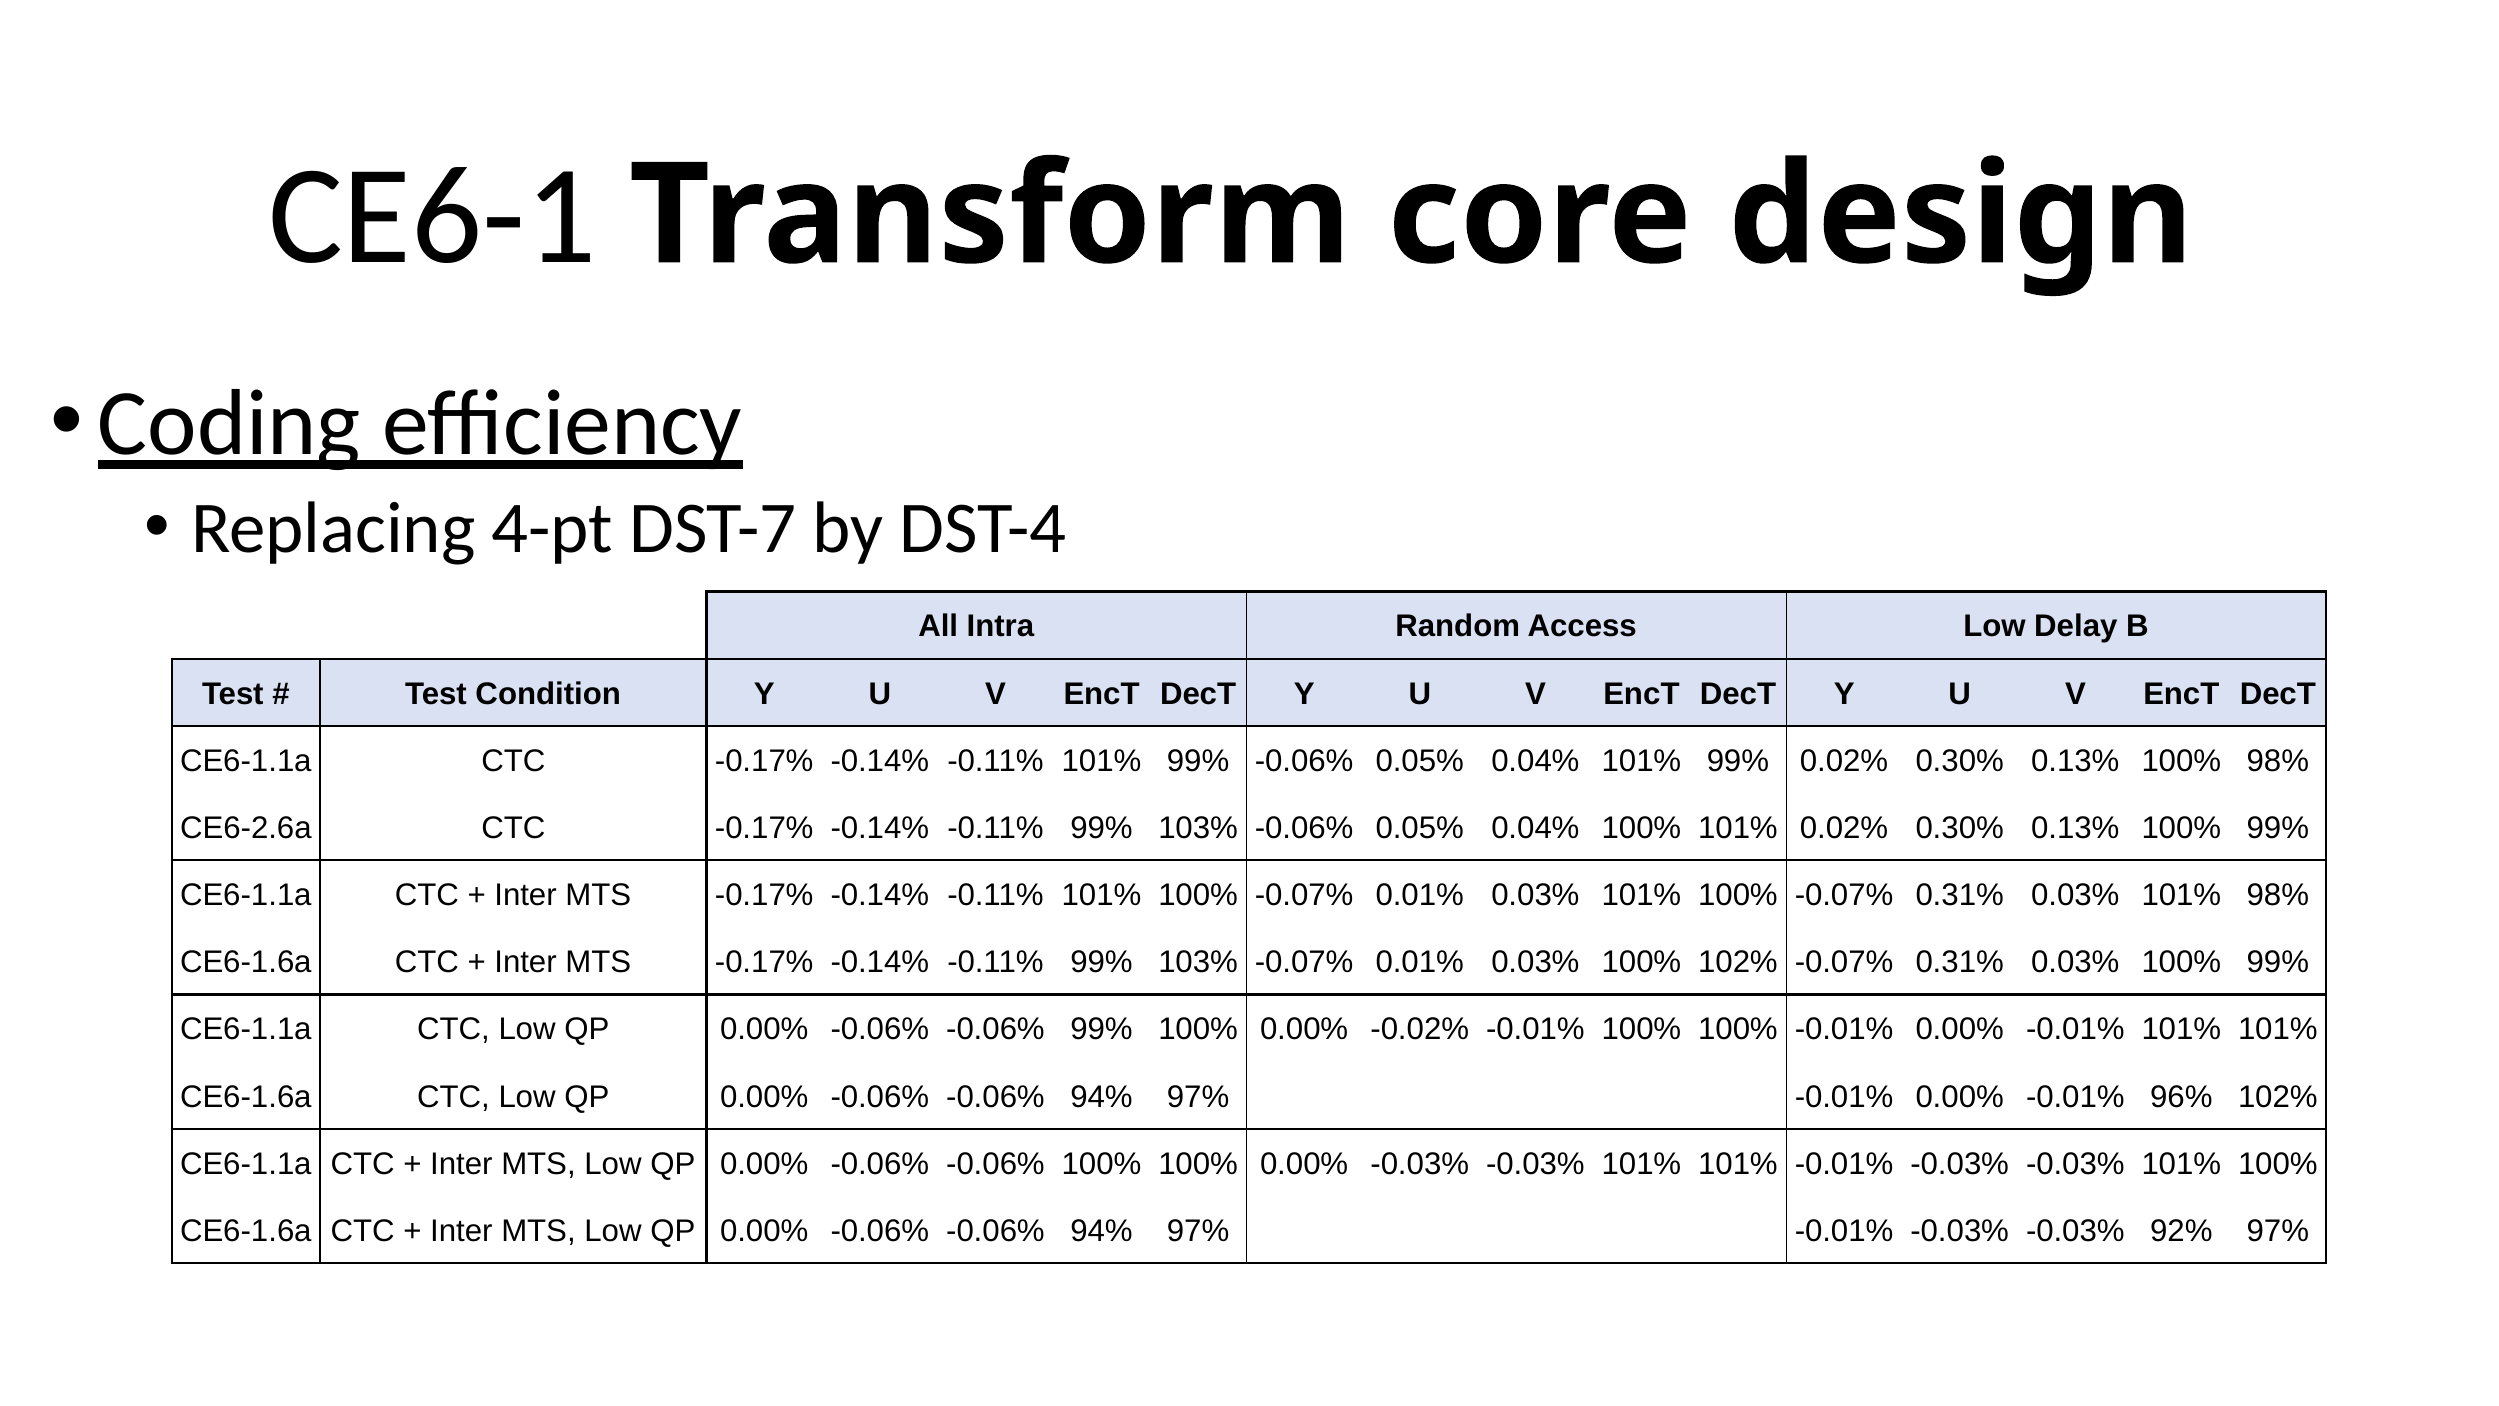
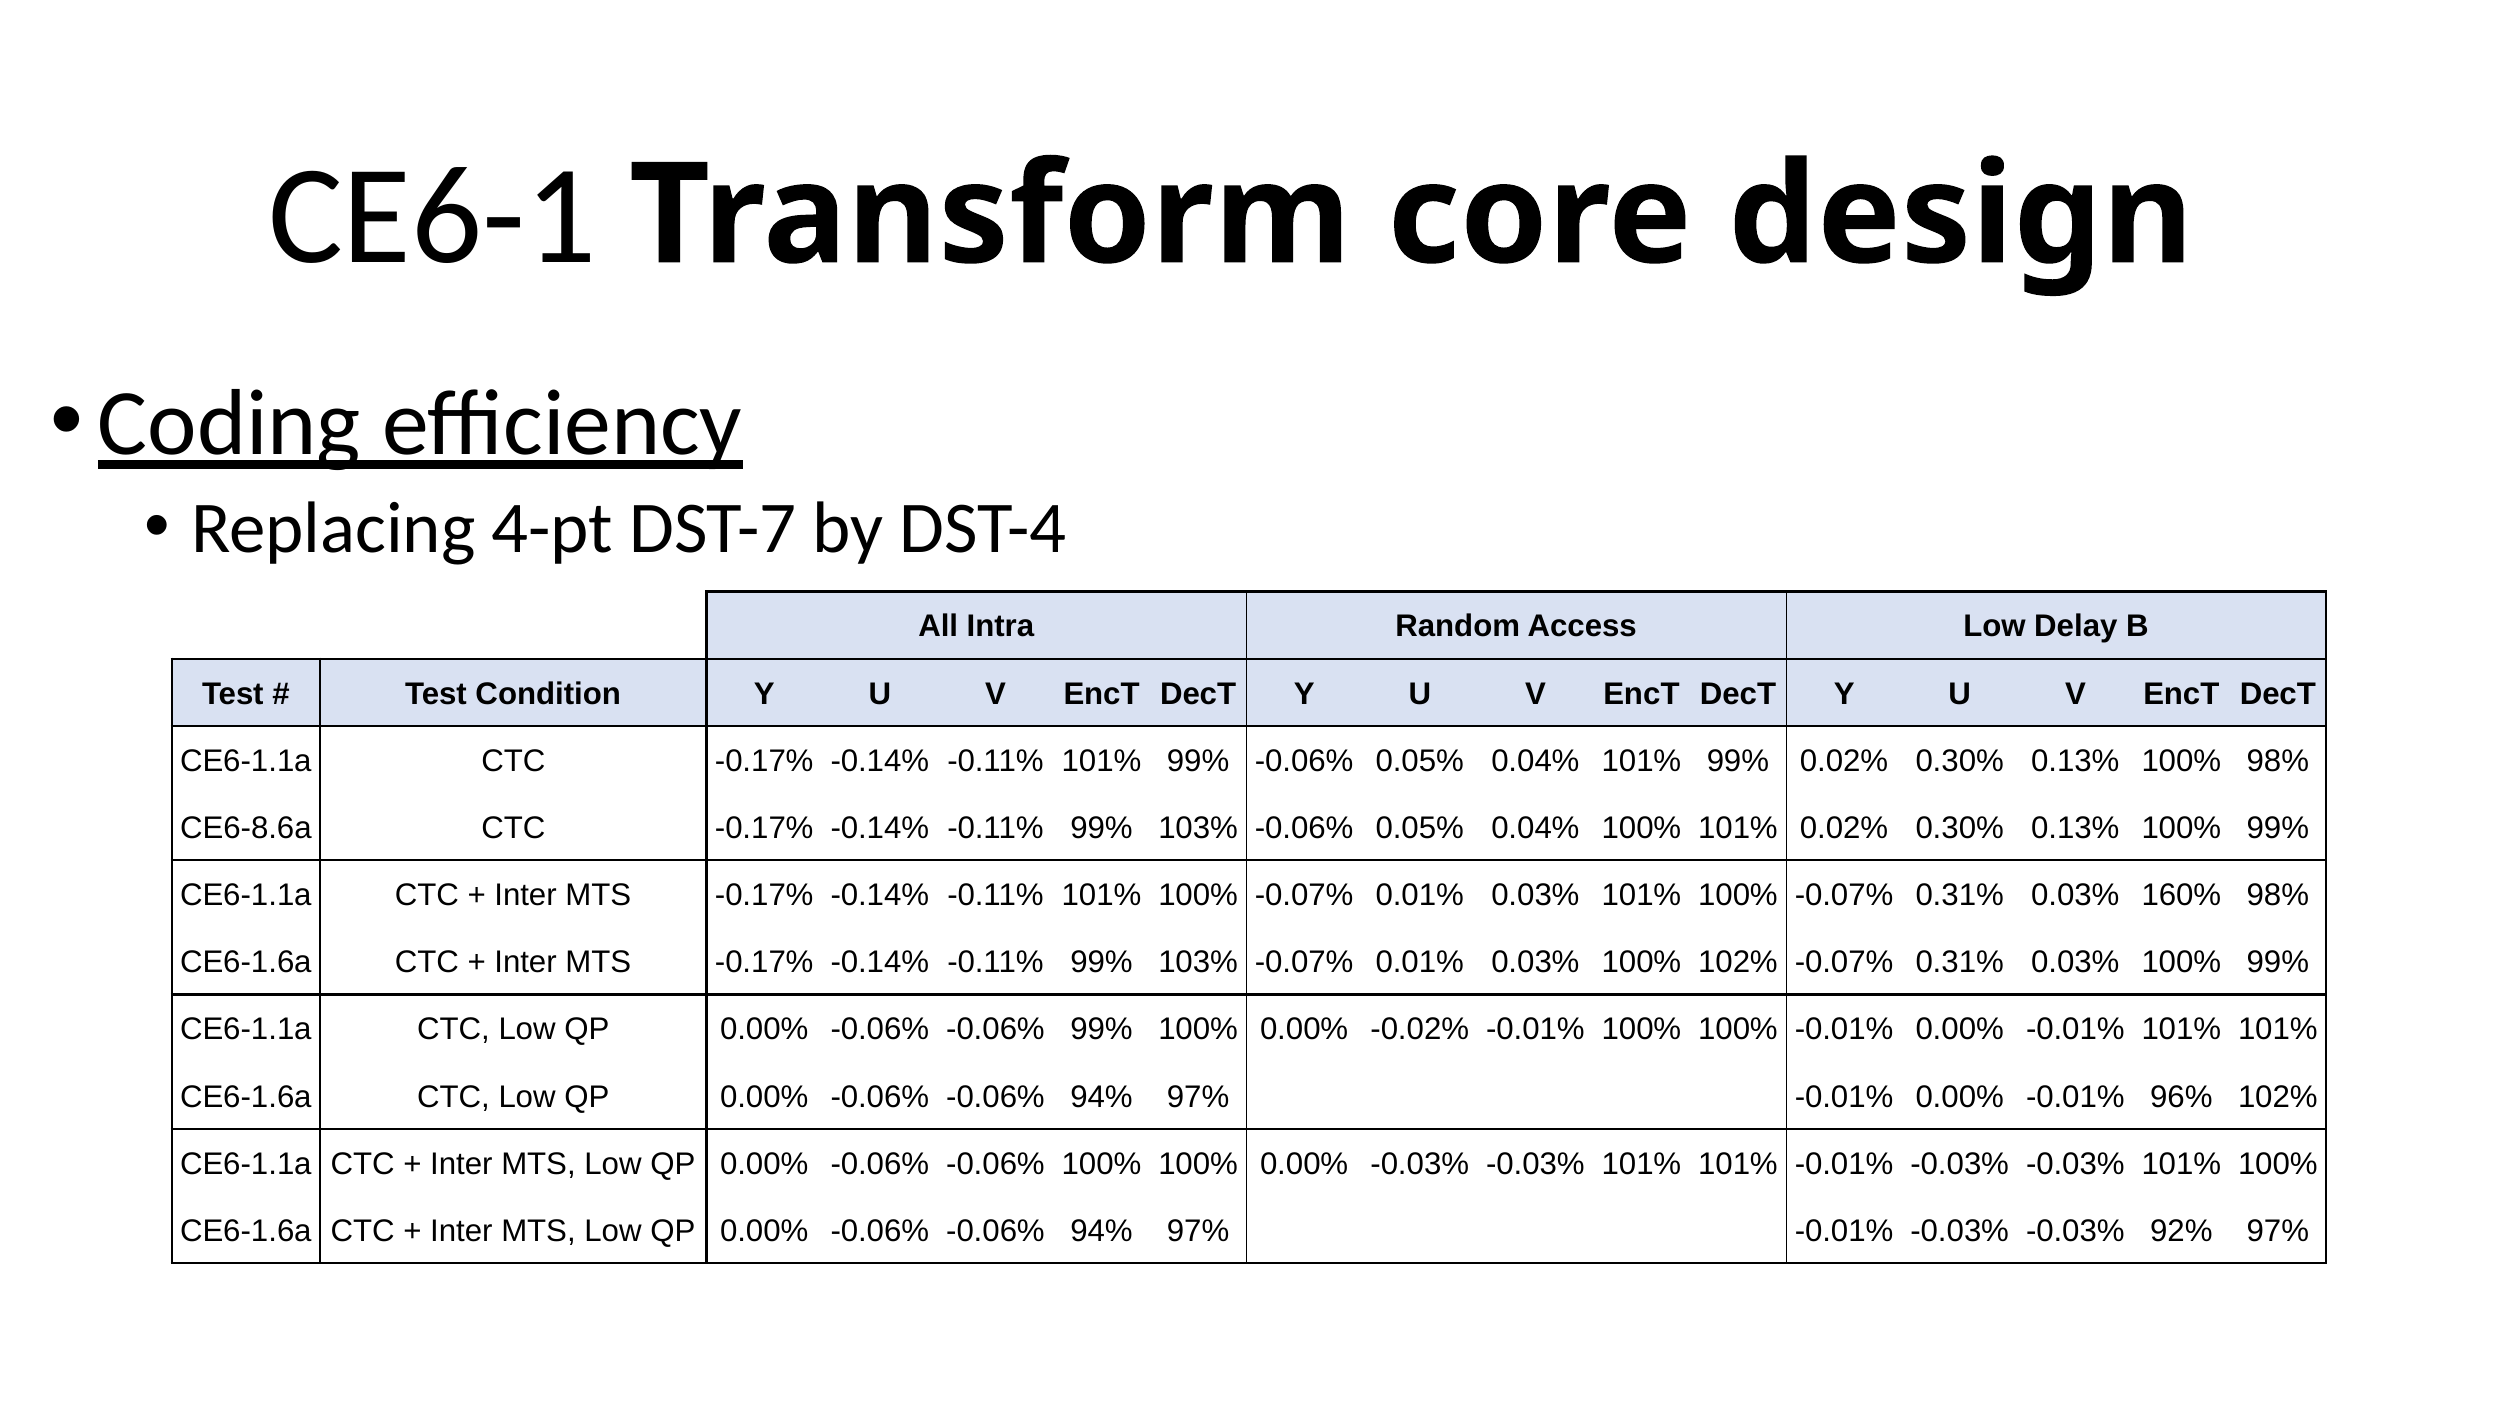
CE6-2.6a: CE6-2.6a -> CE6-8.6a (246, 828)
0.31% 0.03% 101%: 101% -> 160% (2181, 895)
